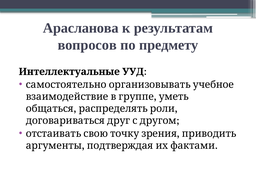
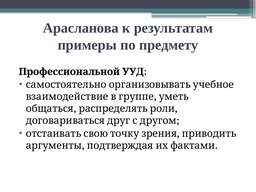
вопросов: вопросов -> примеры (87, 45)
Интеллектуальные: Интеллектуальные -> Профессиональной (69, 72)
